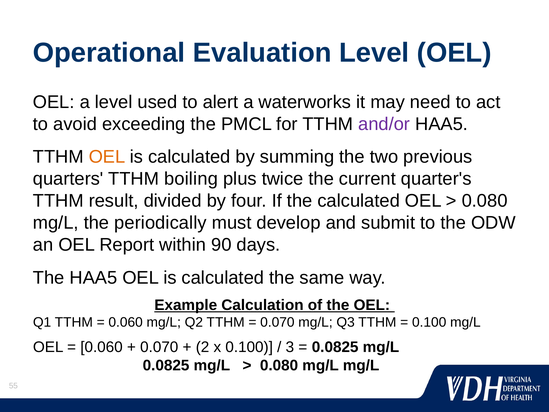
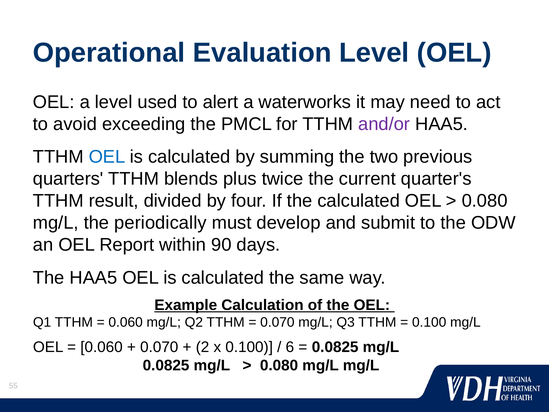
OEL colour: orange -> blue (107, 157)
boiling: boiling -> blends (191, 179)
3: 3 -> 6 (290, 347)
